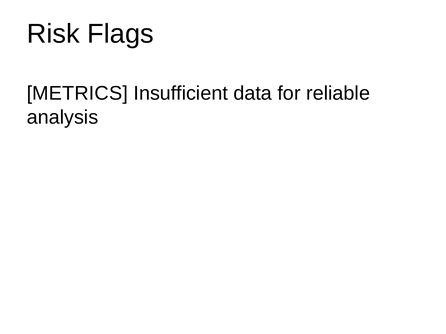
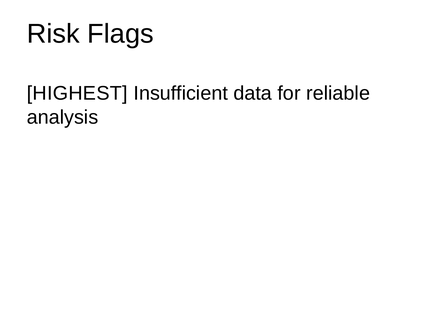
METRICS: METRICS -> HIGHEST (77, 94)
